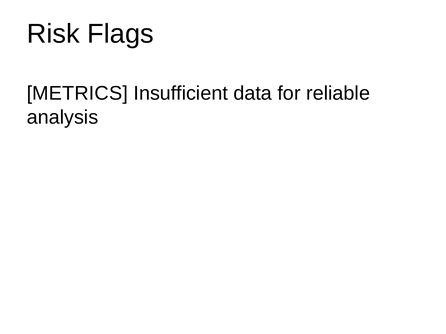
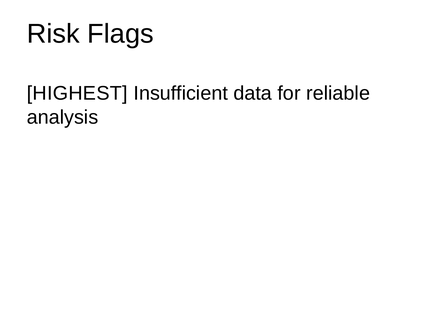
METRICS: METRICS -> HIGHEST (77, 94)
